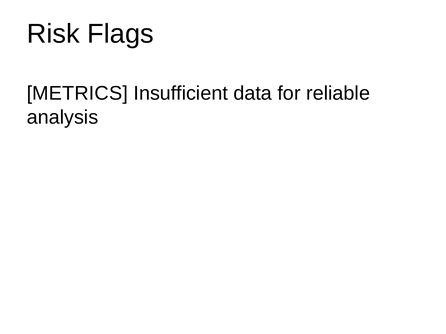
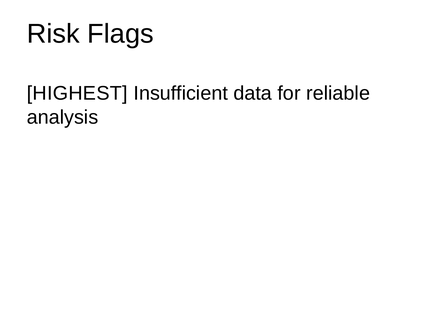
METRICS: METRICS -> HIGHEST (77, 94)
